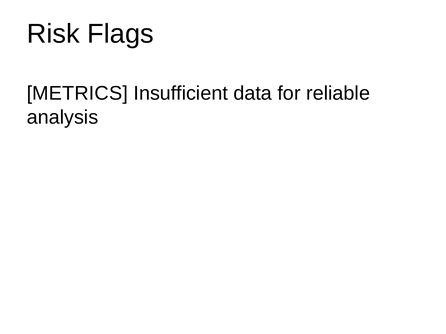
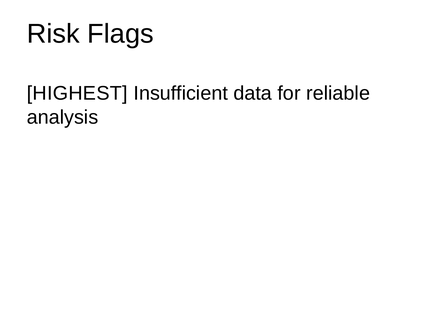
METRICS: METRICS -> HIGHEST (77, 94)
